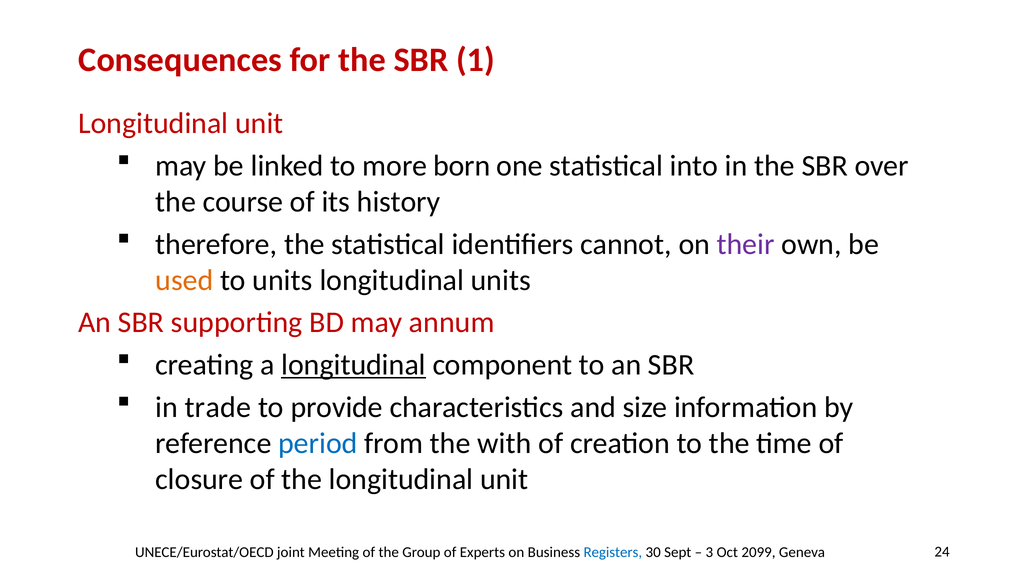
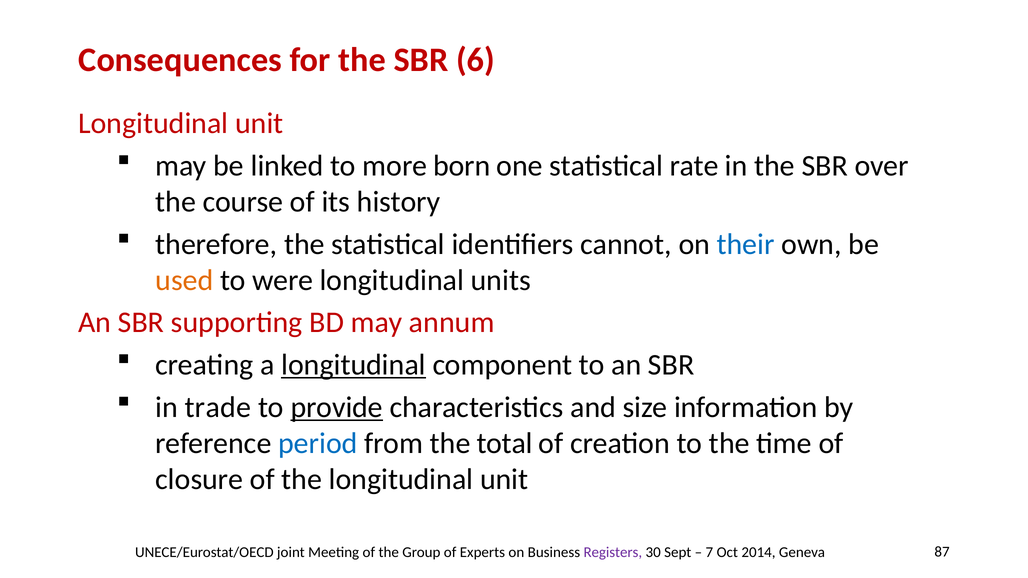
1: 1 -> 6 (475, 60)
into: into -> rate (694, 166)
their colour: purple -> blue (746, 244)
to units: units -> were (283, 280)
provide underline: none -> present (337, 408)
with: with -> total (505, 444)
Registers colour: blue -> purple (613, 552)
3: 3 -> 7 (709, 552)
2099: 2099 -> 2014 (759, 552)
24: 24 -> 87 (942, 552)
